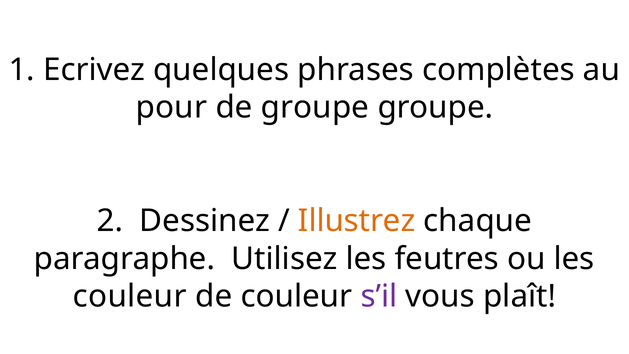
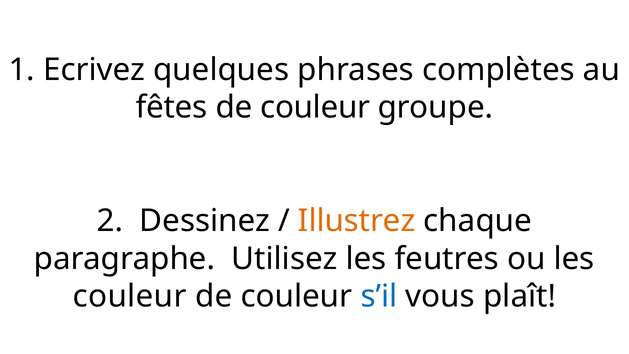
pour: pour -> fêtes (172, 108)
groupe: groupe -> couleur (315, 108)
s’il colour: purple -> blue (379, 296)
